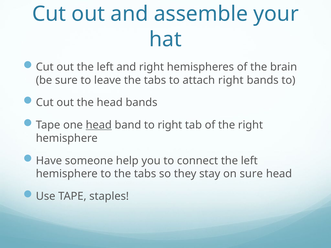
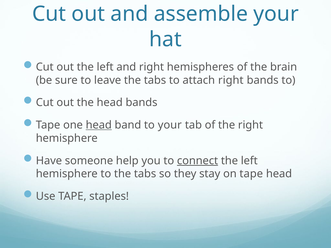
to right: right -> your (170, 125)
connect underline: none -> present (198, 161)
on sure: sure -> tape (251, 174)
